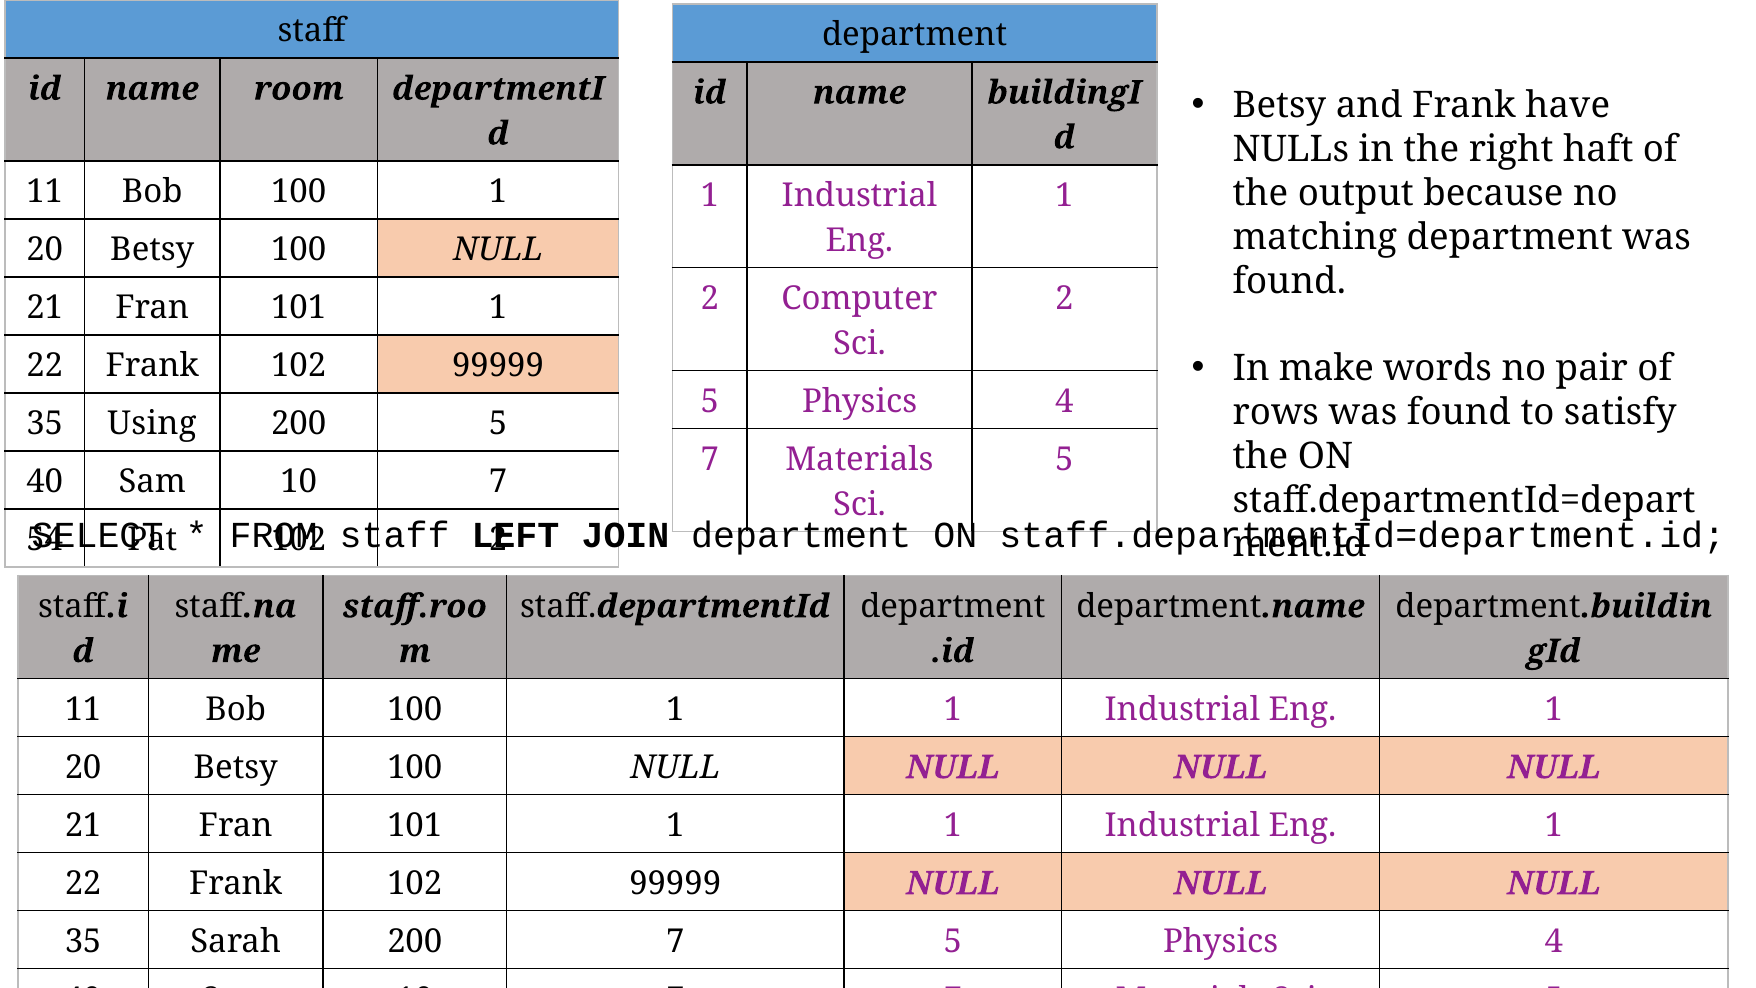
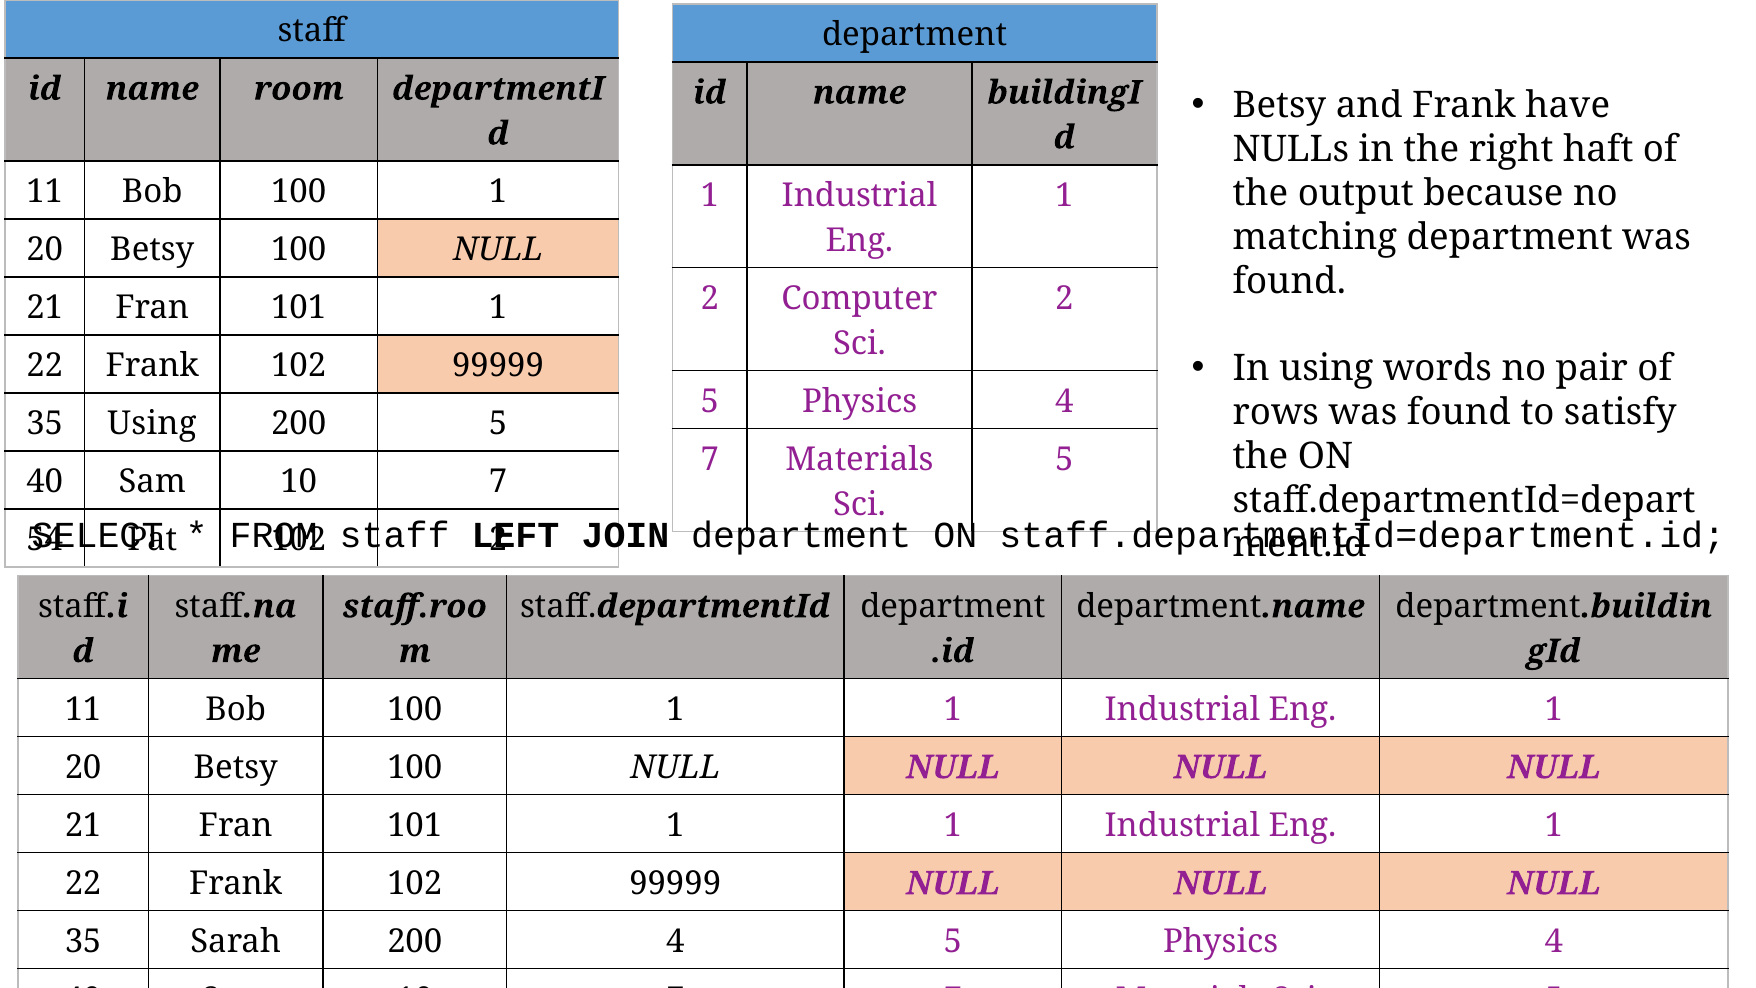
In make: make -> using (1326, 369)
200 7: 7 -> 4 (675, 941)
